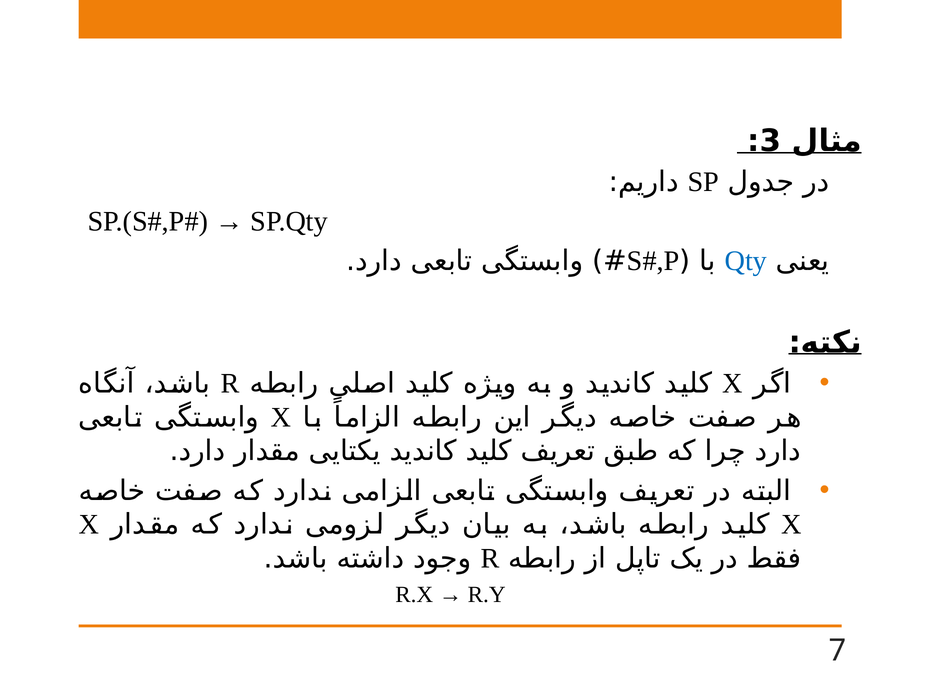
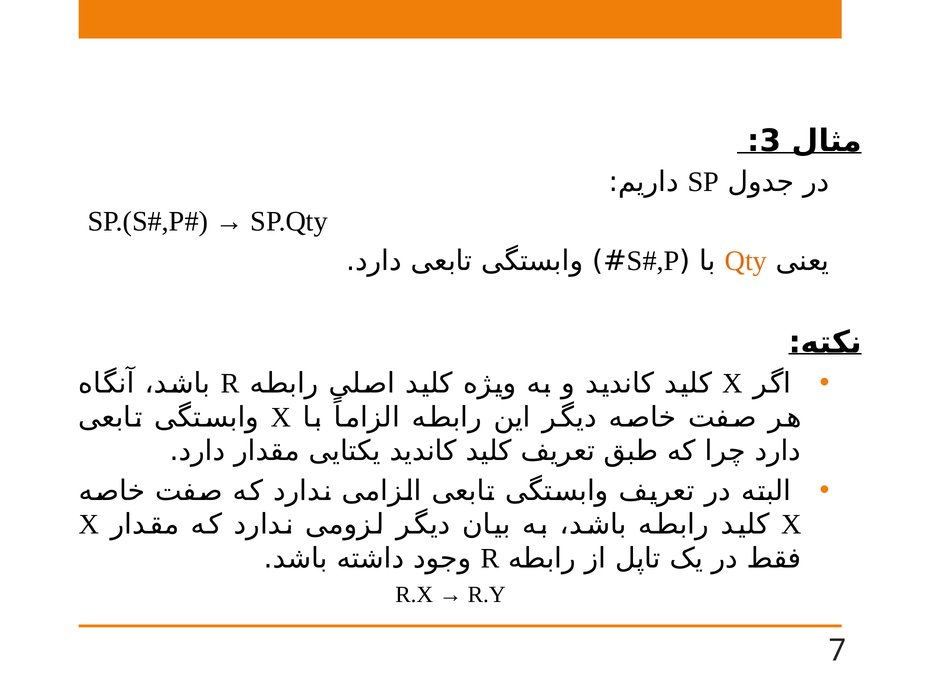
Qty colour: blue -> orange (746, 261)
